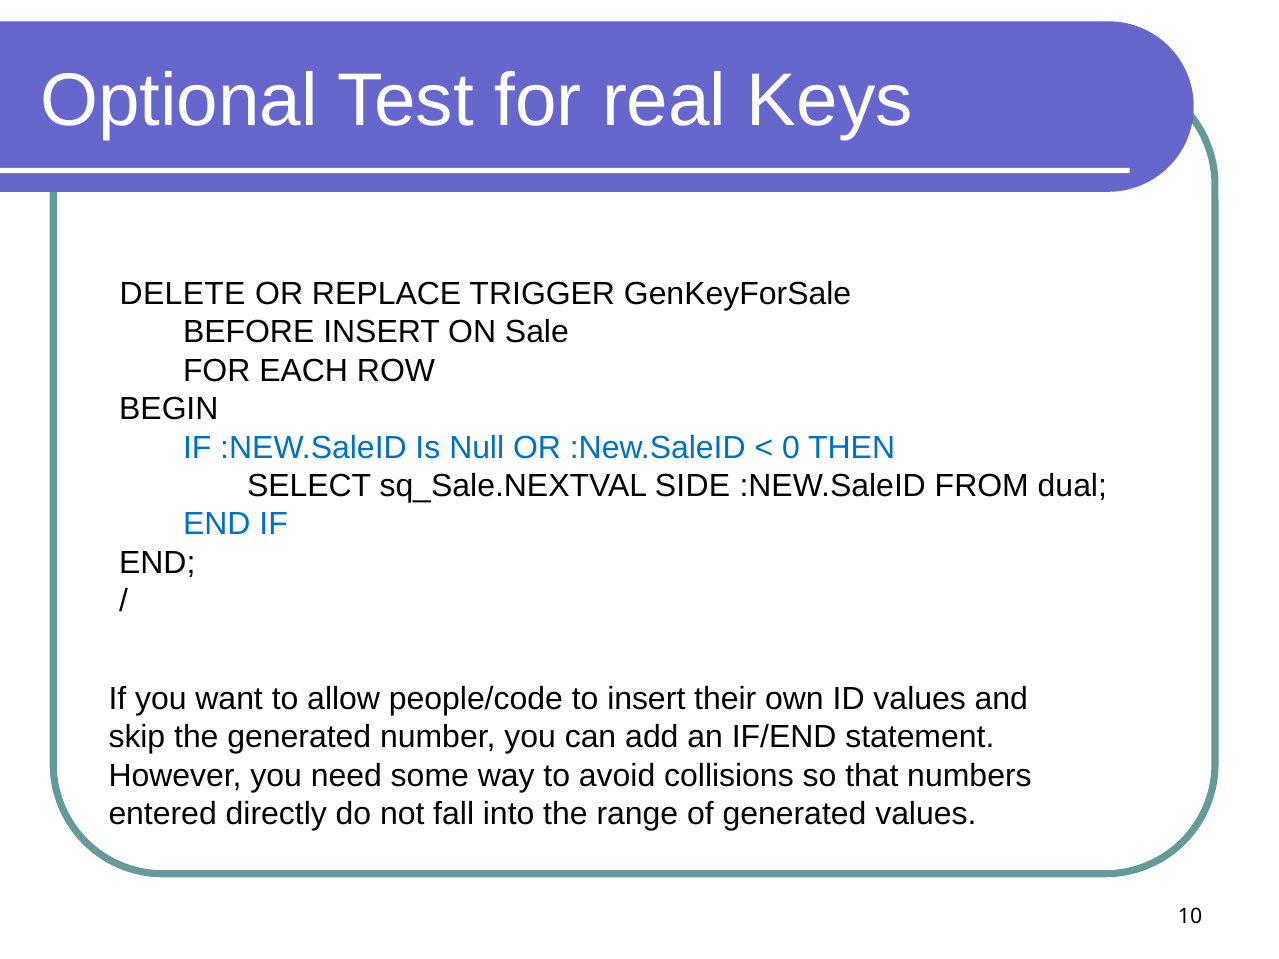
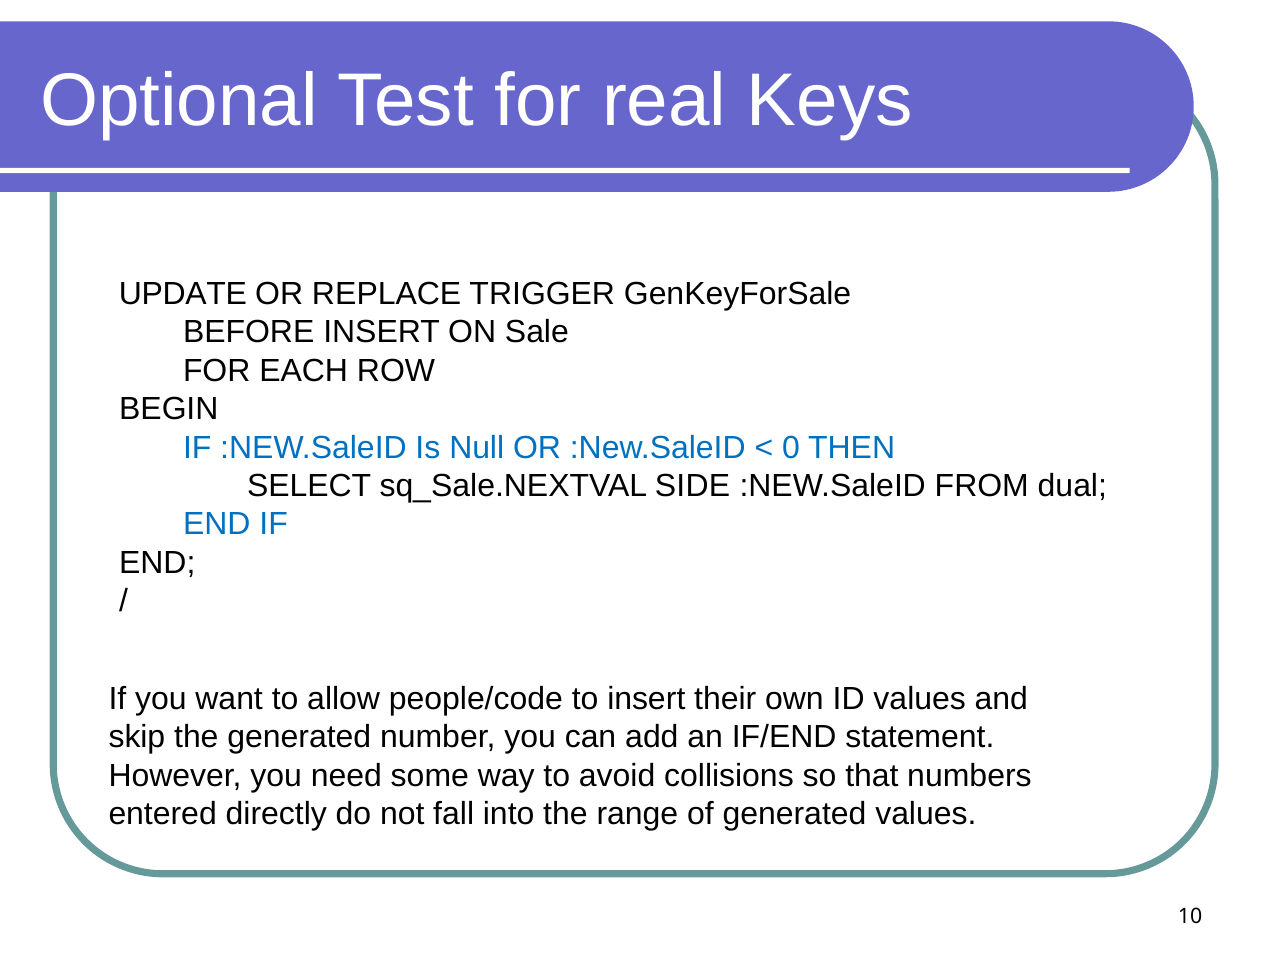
DELETE: DELETE -> UPDATE (183, 294)
